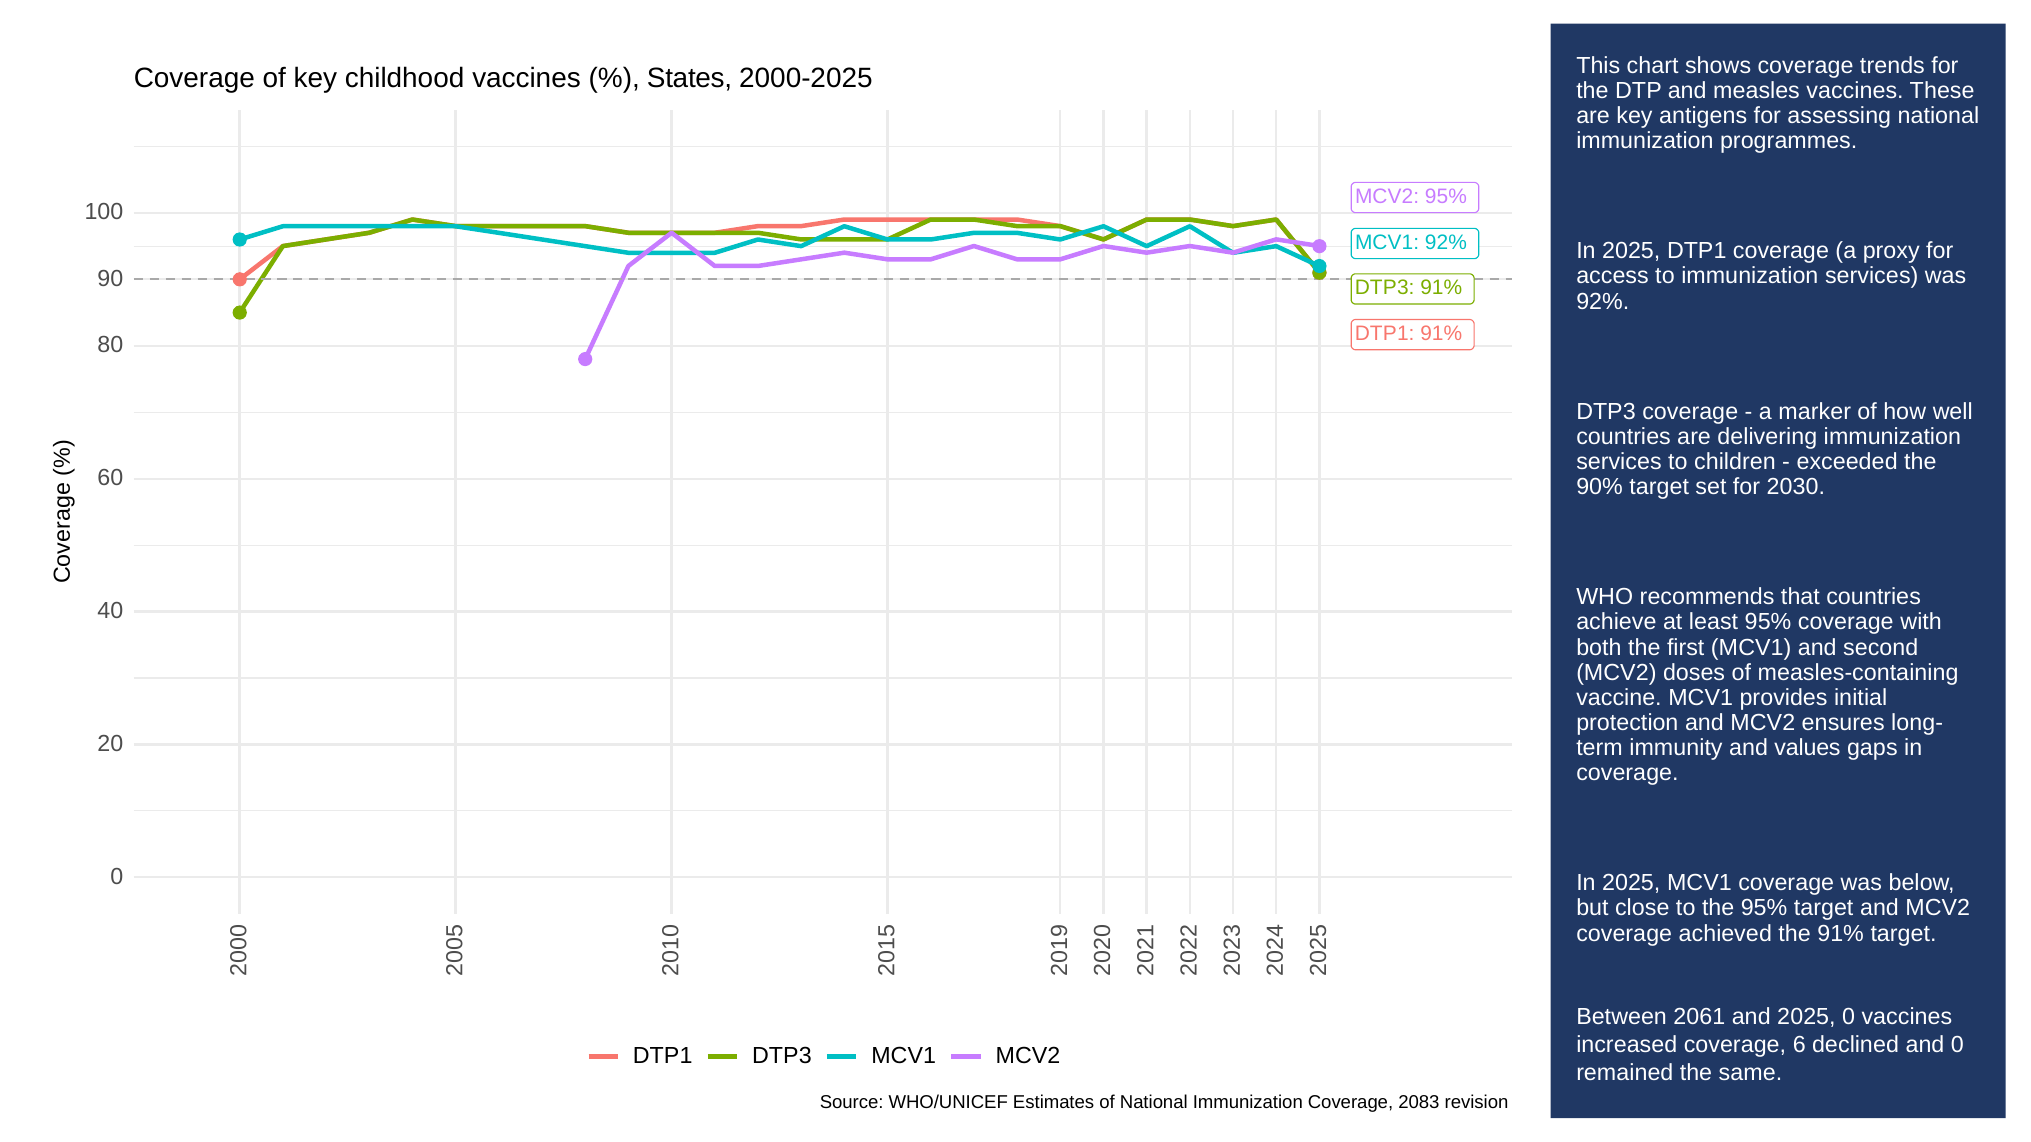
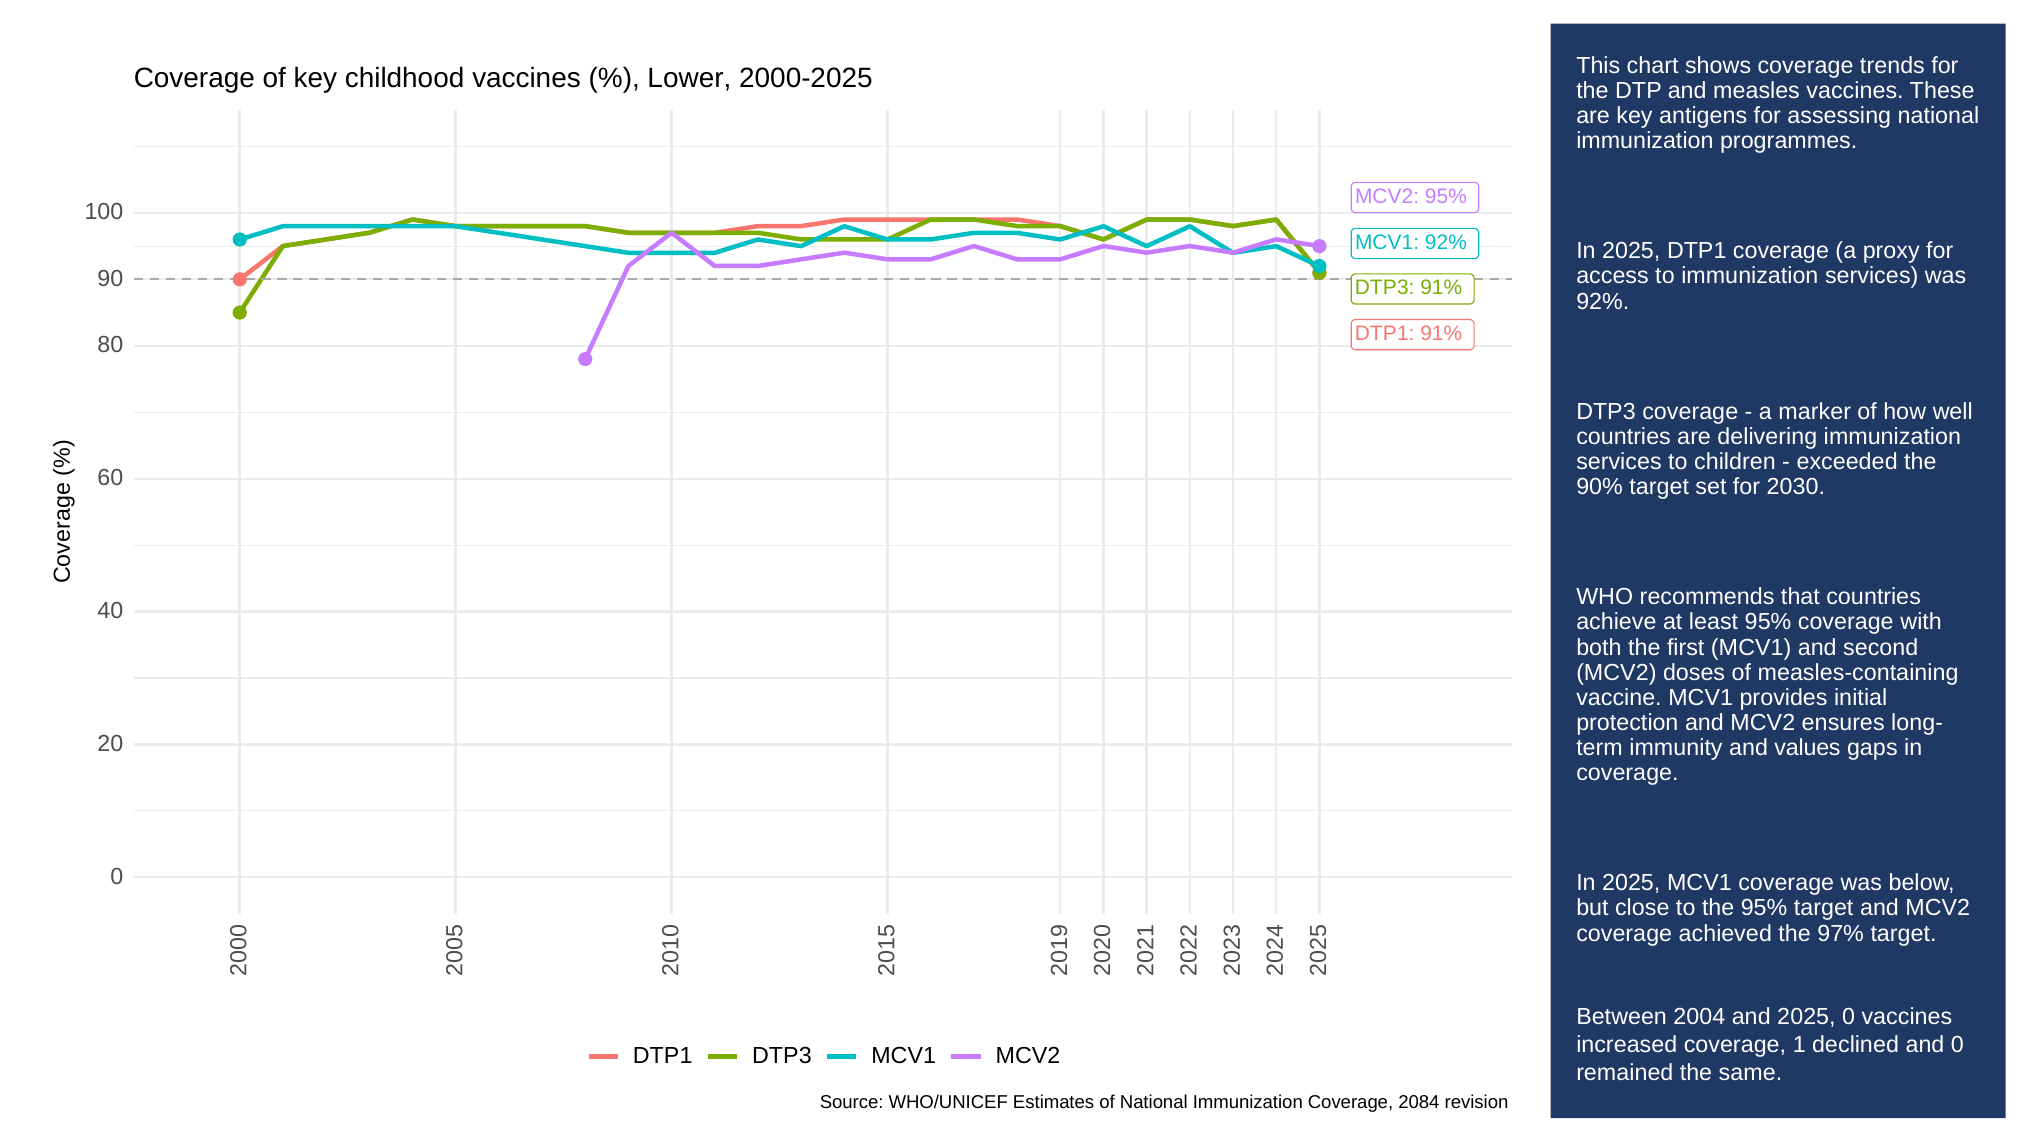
States: States -> Lower (689, 79)
the 91%: 91% -> 97% (1841, 934)
2061: 2061 -> 2004 (1699, 1017)
coverage 6: 6 -> 1 (1799, 1045)
2083: 2083 -> 2084 (1419, 1102)
